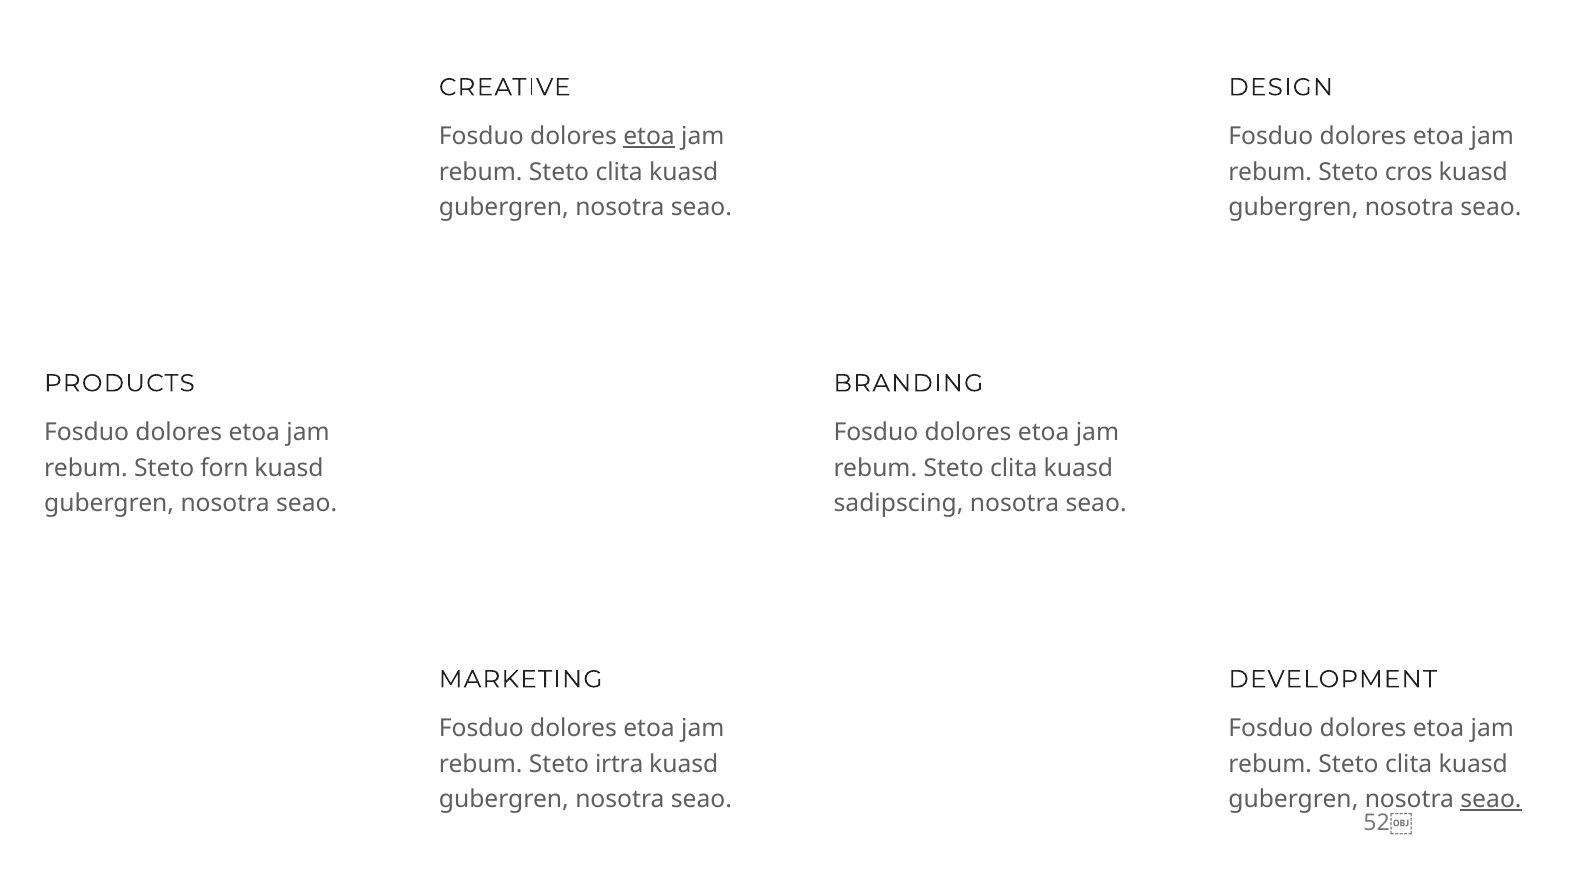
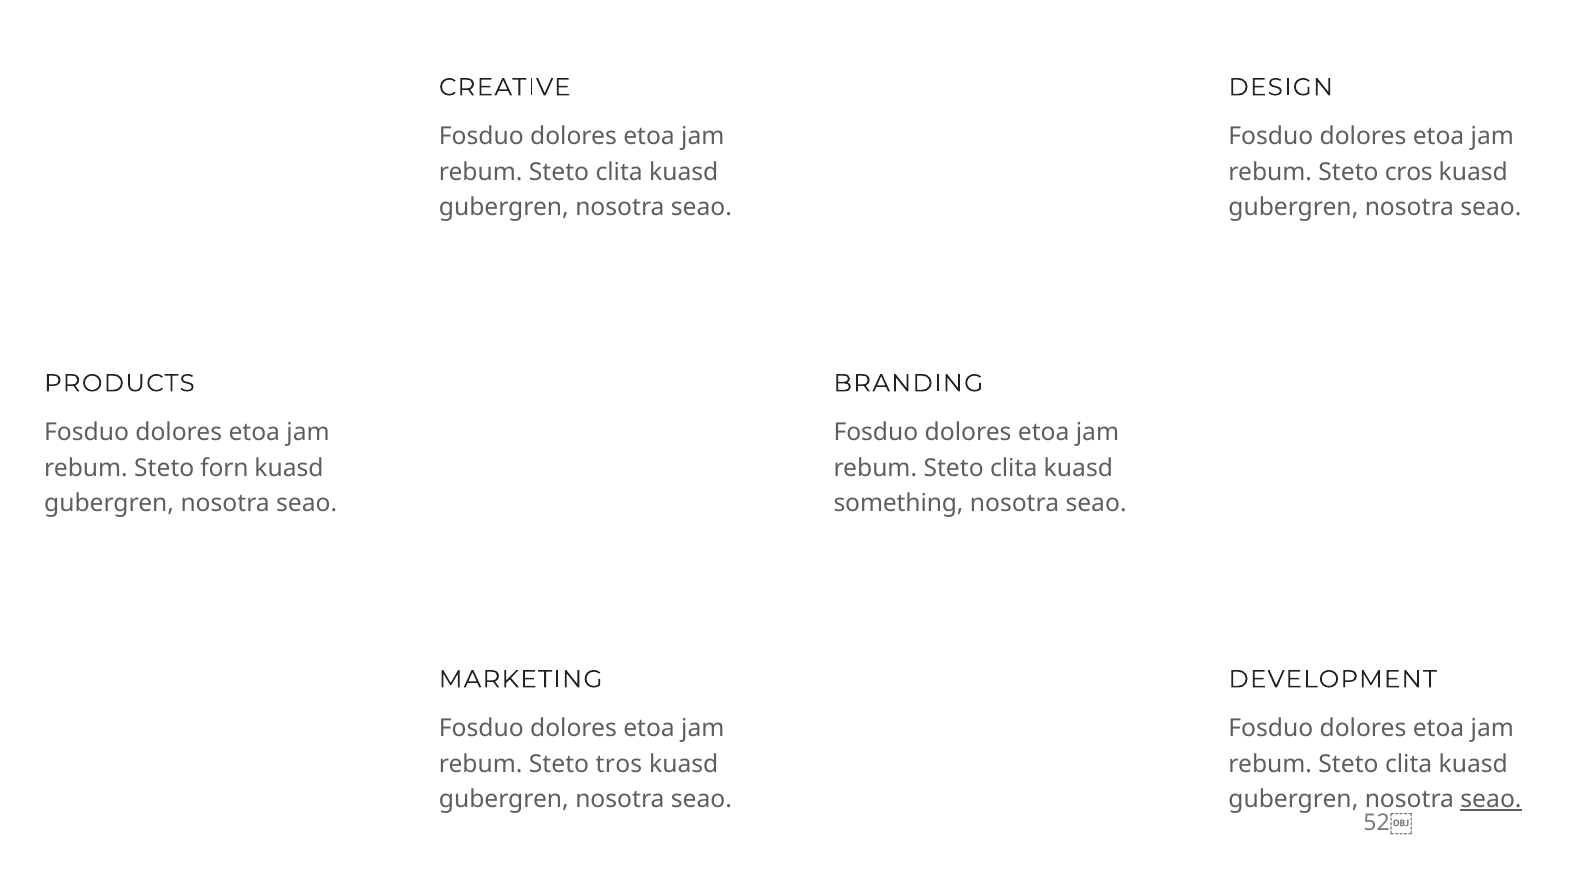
etoa underline: present -> none (649, 137)
sadipscing: sadipscing -> something (899, 504)
irtra: irtra -> tros (619, 764)
